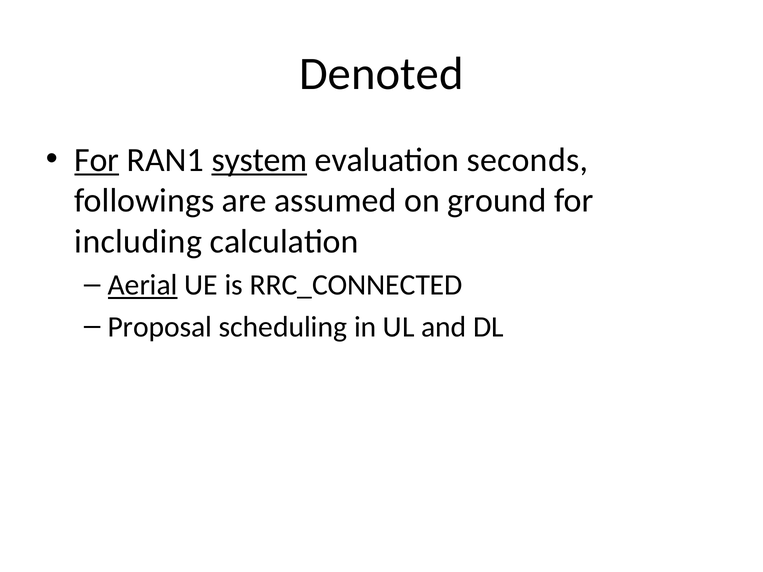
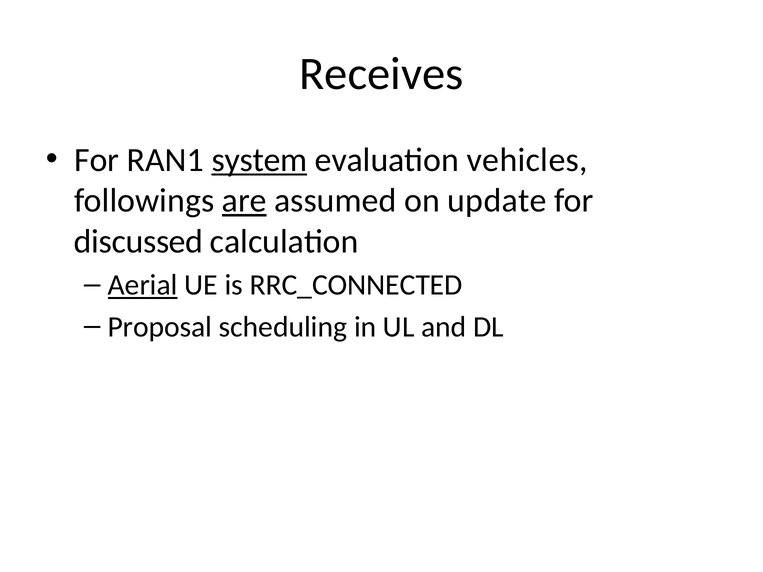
Denoted: Denoted -> Receives (381, 74)
For underline: present -> none (97, 160)
seconds: seconds -> vehicles (527, 160)
are underline: none -> present (244, 201)
ground: ground -> update (497, 201)
including: including -> discussed (139, 241)
